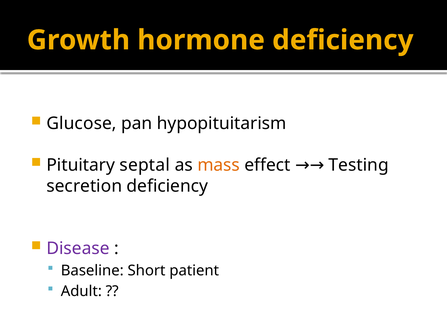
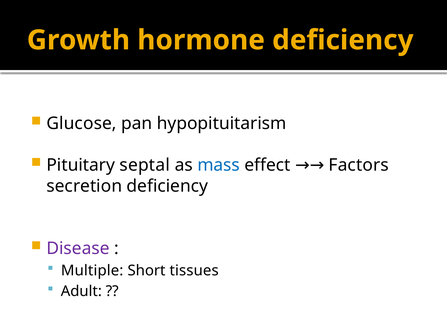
mass colour: orange -> blue (219, 165)
Testing: Testing -> Factors (359, 165)
Baseline: Baseline -> Multiple (92, 271)
patient: patient -> tissues (194, 271)
